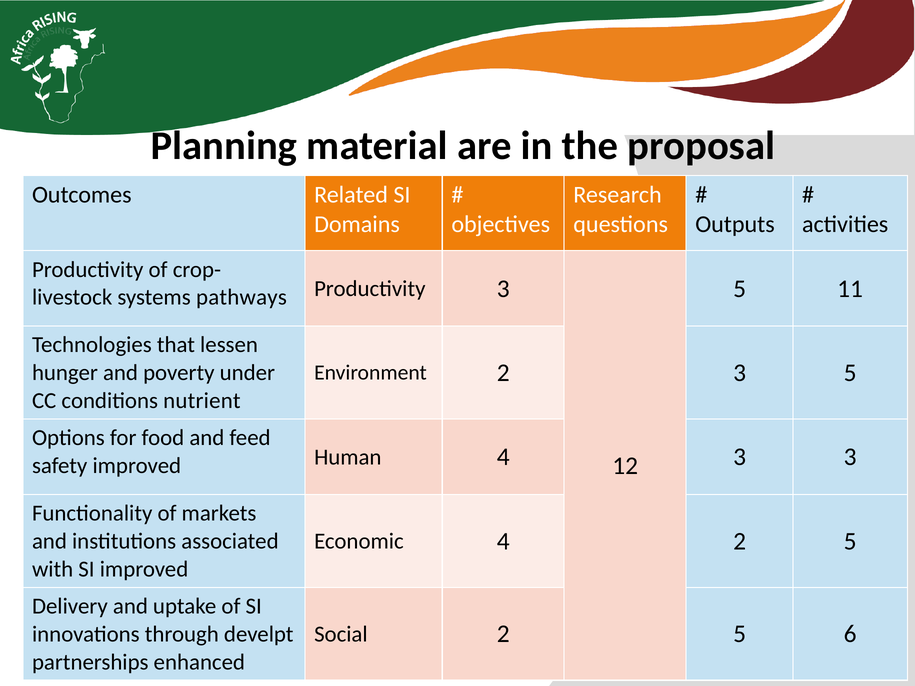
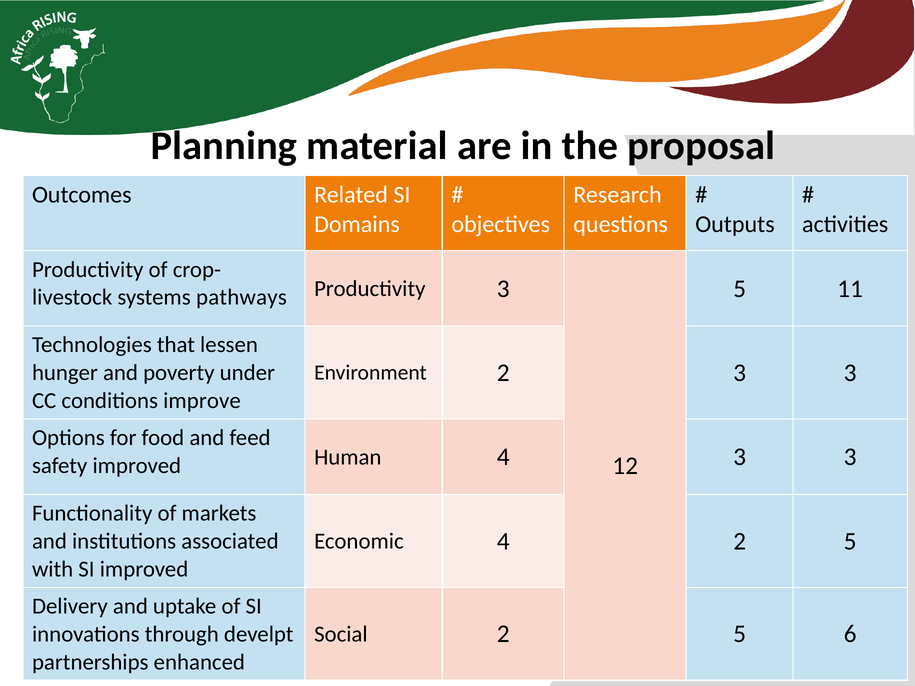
2 3 5: 5 -> 3 (850, 373)
nutrient: nutrient -> improve (202, 401)
